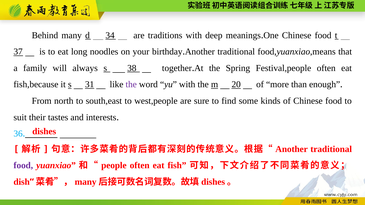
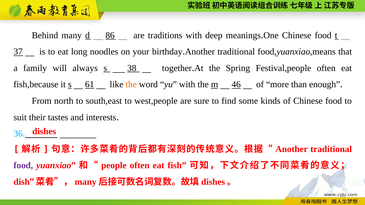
34: 34 -> 86 (110, 35)
31: 31 -> 61 (90, 85)
the colour: purple -> orange (131, 85)
20: 20 -> 46 (236, 85)
